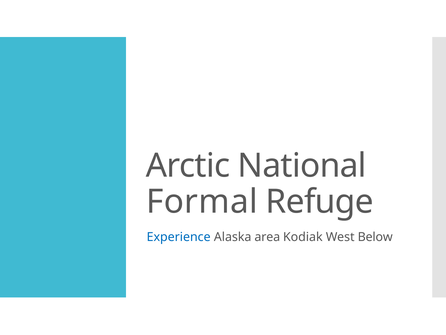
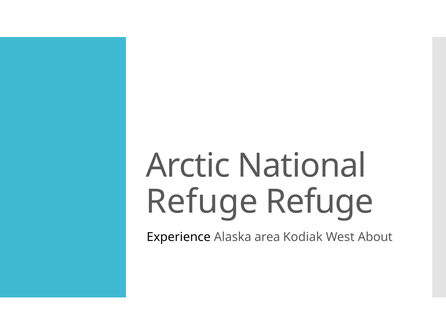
Formal: Formal -> Refuge (202, 202)
Experience colour: blue -> black (179, 237)
Below: Below -> About (375, 237)
